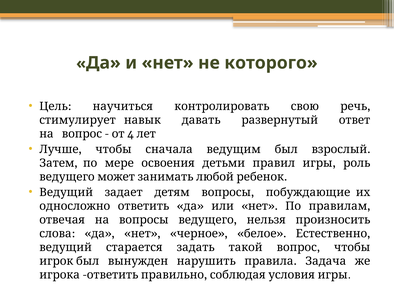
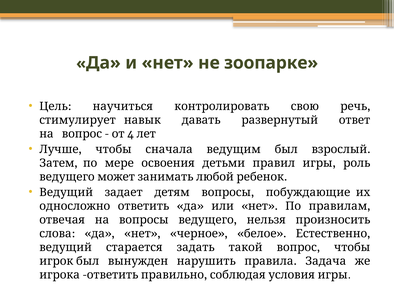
которого: которого -> зоопарке (271, 63)
